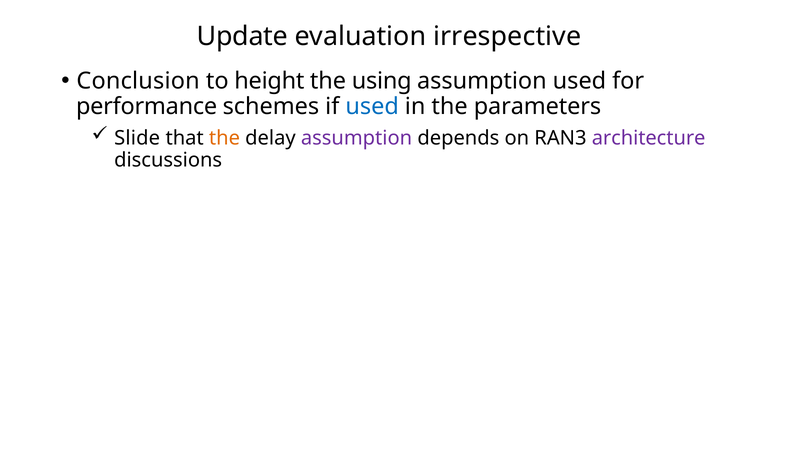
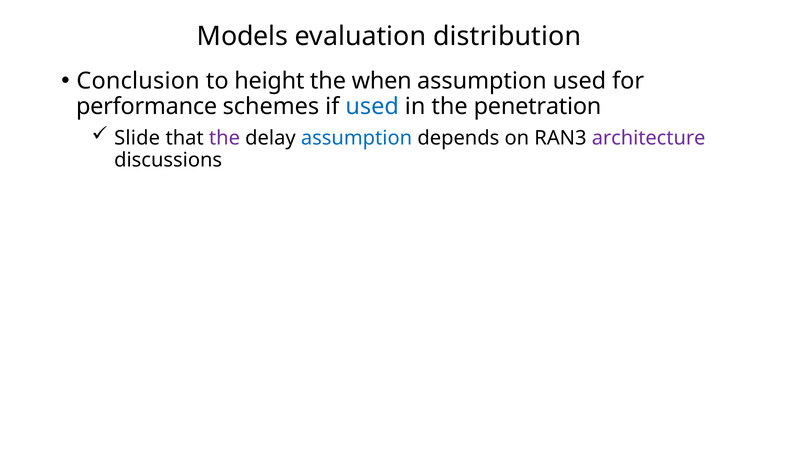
Update: Update -> Models (242, 37)
irrespective: irrespective -> distribution (507, 37)
using: using -> when (382, 81)
parameters: parameters -> penetration (538, 106)
the colour: orange -> purple (225, 138)
assumption colour: purple -> blue (357, 138)
